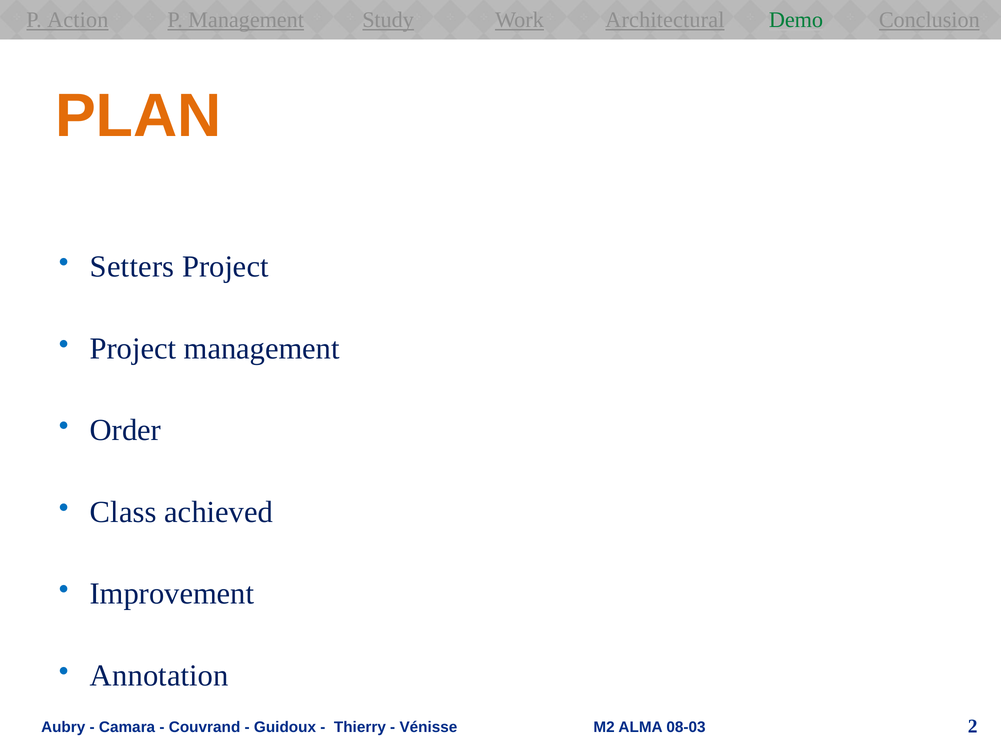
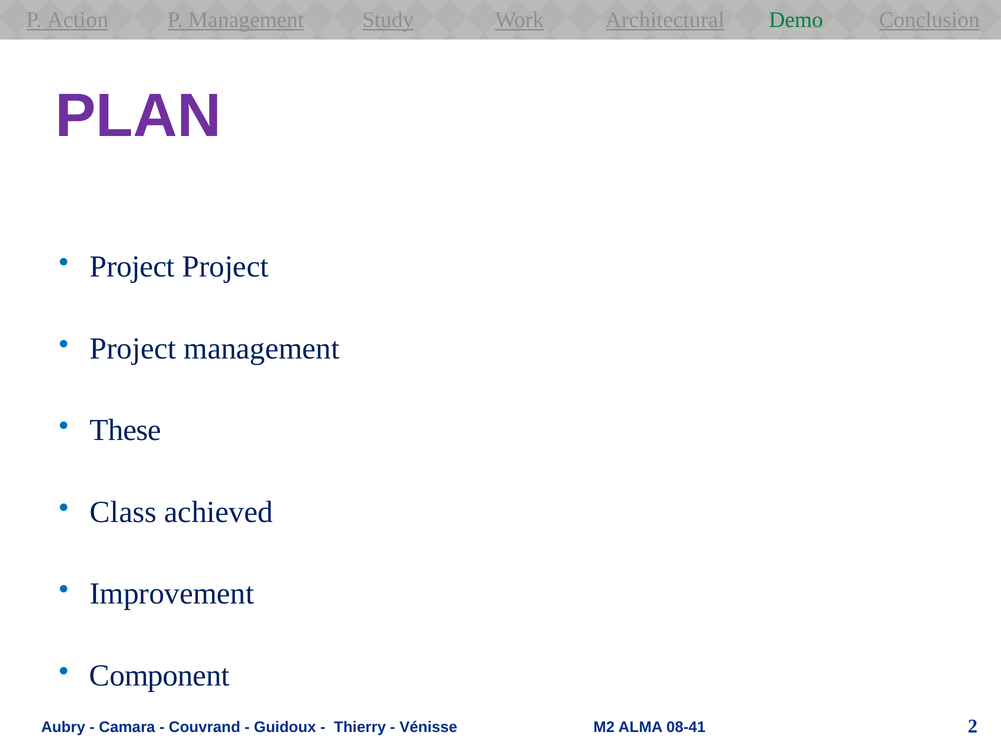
PLAN colour: orange -> purple (138, 116)
Setters: Setters -> Project (132, 267)
Order: Order -> These (126, 430)
Annotation: Annotation -> Component (160, 675)
08-03: 08-03 -> 08-41 (686, 727)
